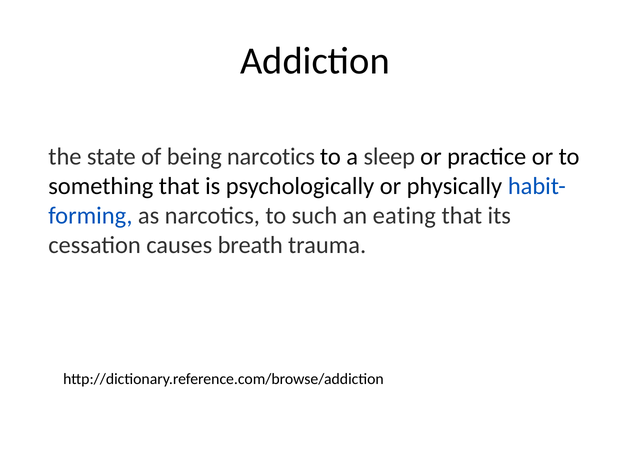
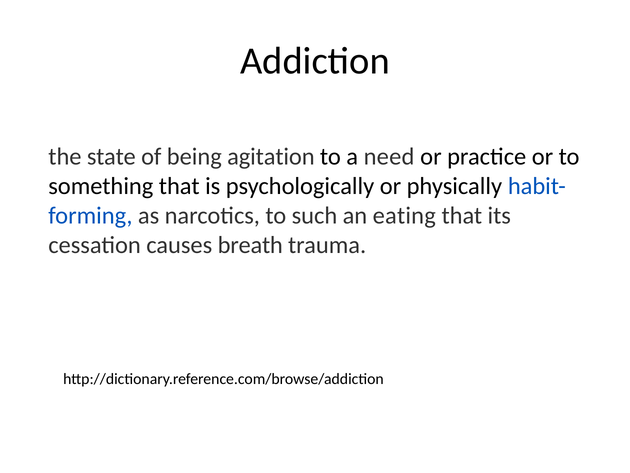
being narcotics: narcotics -> agitation (271, 157)
sleep: sleep -> need (389, 157)
